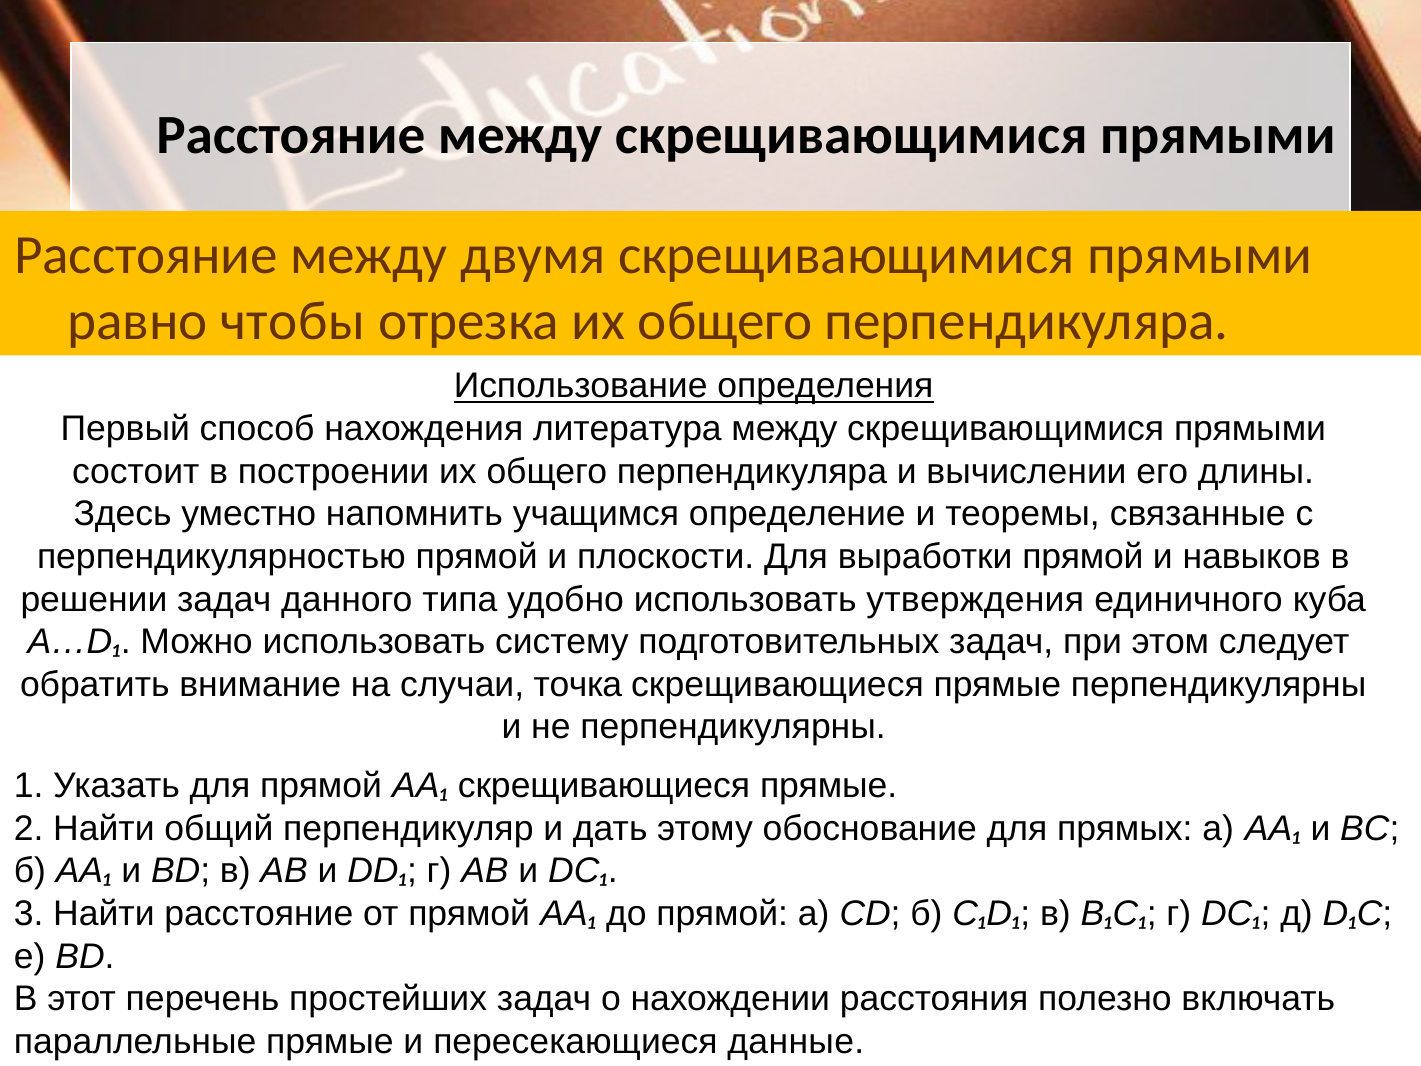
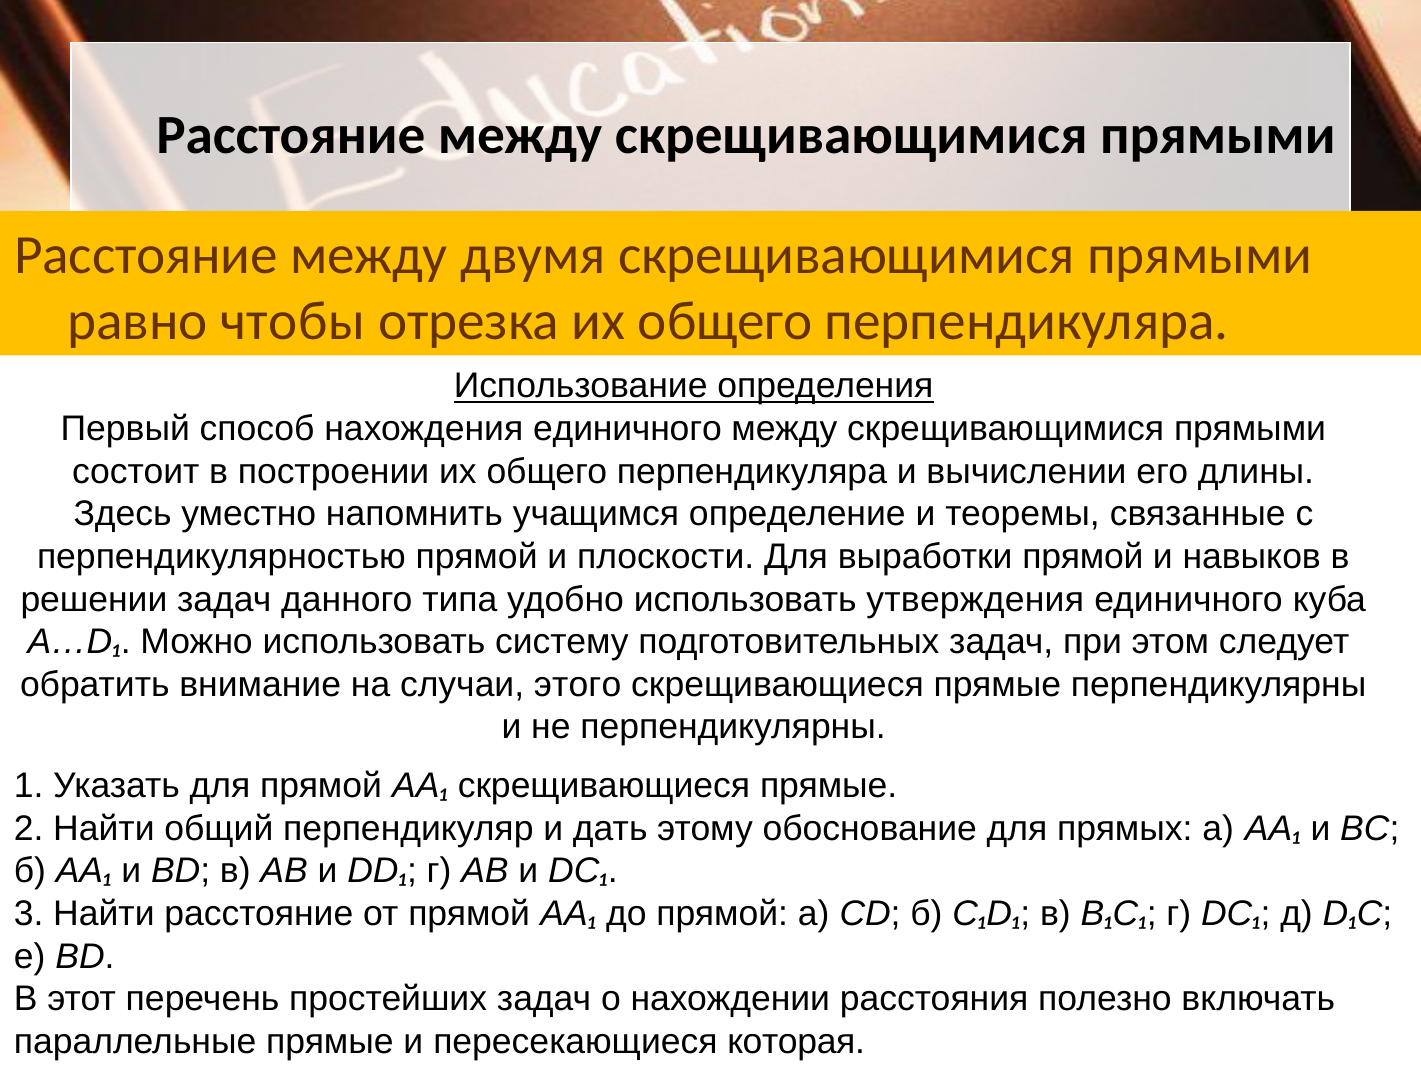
нахождения литература: литература -> единичного (627, 429)
точка: точка -> этого (578, 684)
данные: данные -> которая (796, 1041)
